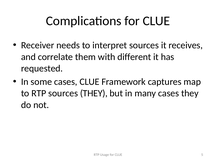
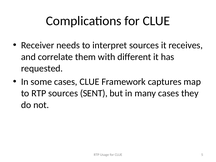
sources THEY: THEY -> SENT (94, 93)
